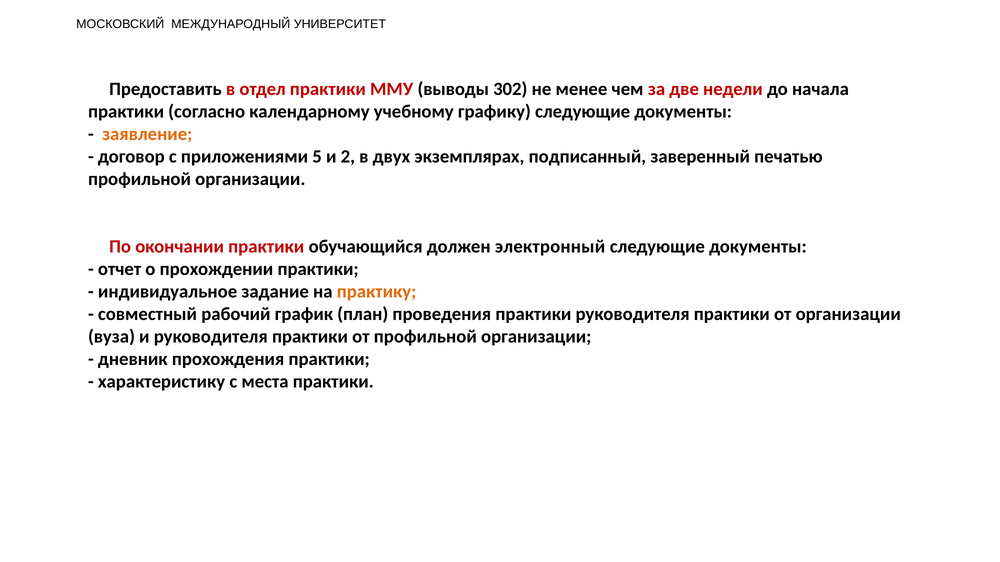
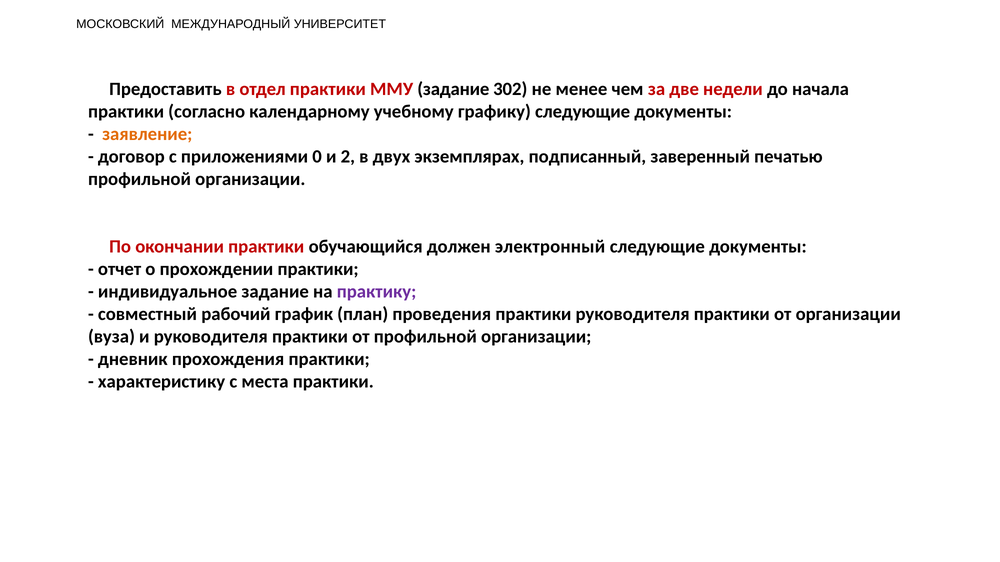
ММУ выводы: выводы -> задание (453, 89)
5: 5 -> 0 (317, 157)
практику colour: orange -> purple (377, 292)
